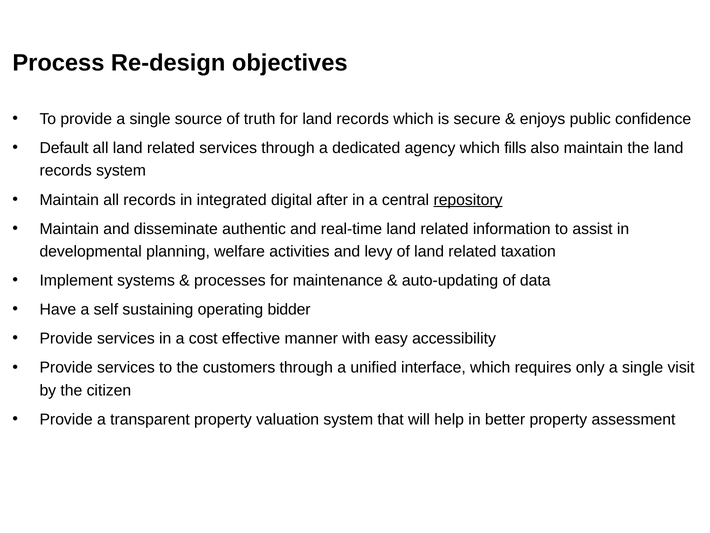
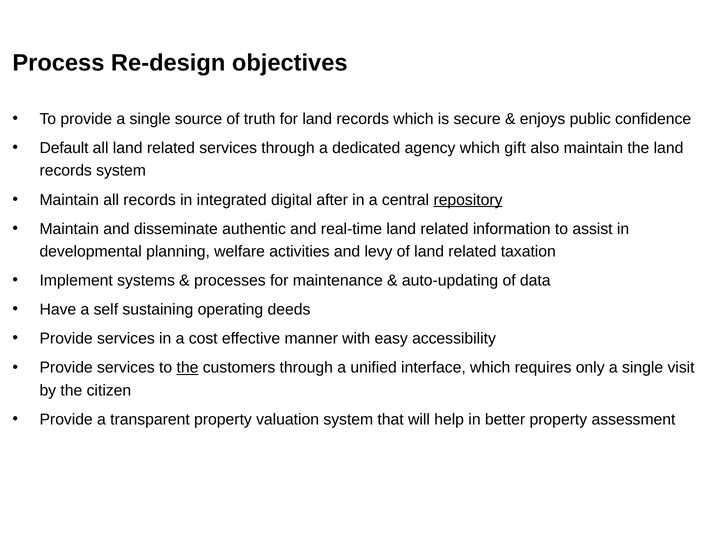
fills: fills -> gift (515, 148)
bidder: bidder -> deeds (289, 309)
the underline: none -> present (188, 367)
